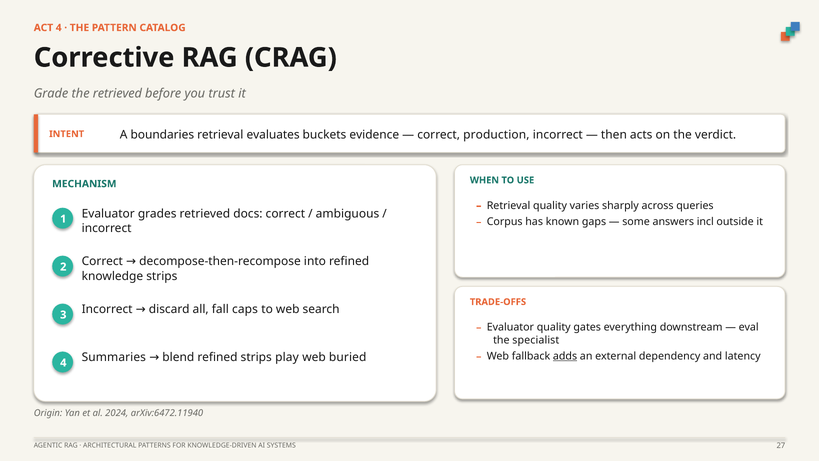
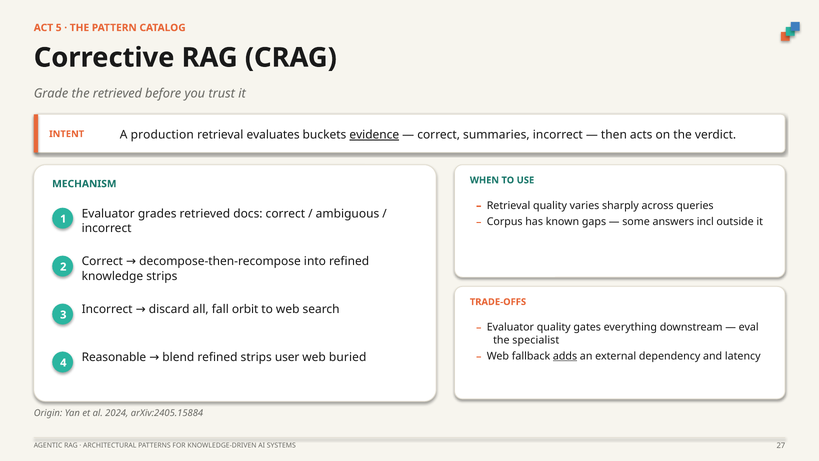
ACT 4: 4 -> 5 (59, 28)
boundaries: boundaries -> production (162, 135)
evidence underline: none -> present (374, 135)
production: production -> summaries (496, 135)
caps: caps -> orbit (245, 309)
Summaries: Summaries -> Reasonable (114, 357)
play: play -> user (287, 357)
arXiv:6472.11940: arXiv:6472.11940 -> arXiv:2405.15884 (167, 413)
